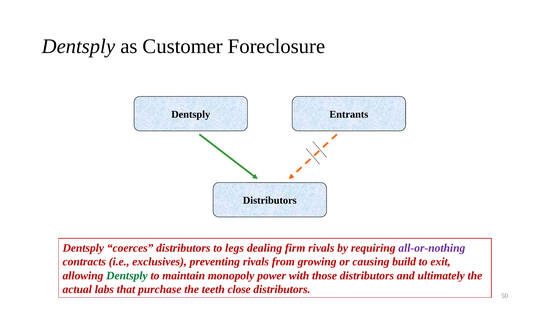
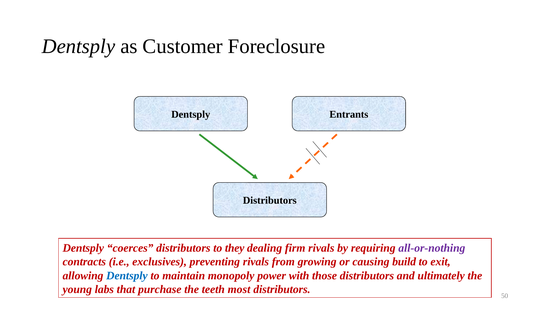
legs: legs -> they (235, 248)
Dentsply colour: green -> blue (127, 275)
actual: actual -> young (77, 289)
close: close -> most (239, 289)
